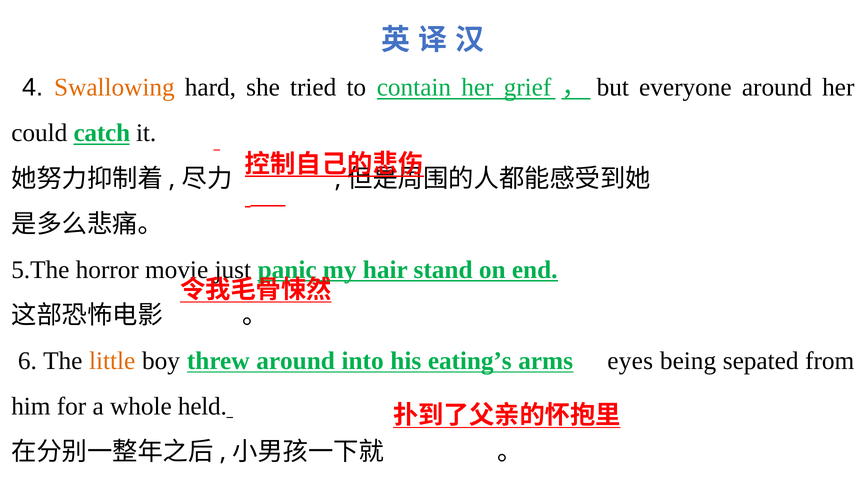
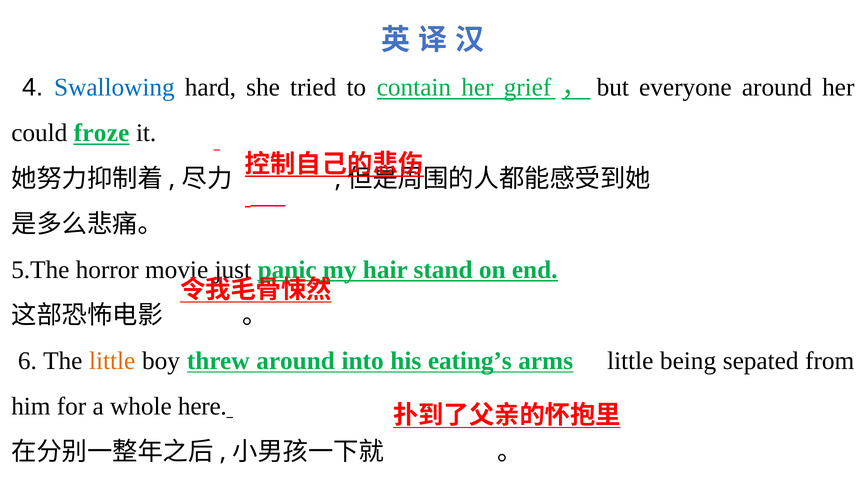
Swallowing colour: orange -> blue (114, 87)
catch: catch -> froze (102, 133)
arms eyes: eyes -> little (630, 360)
held: held -> here (202, 406)
